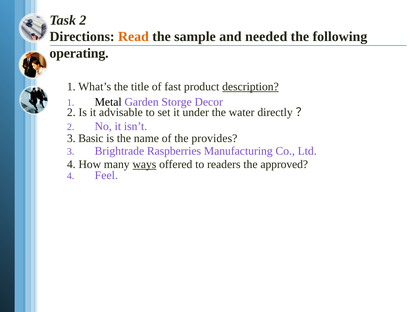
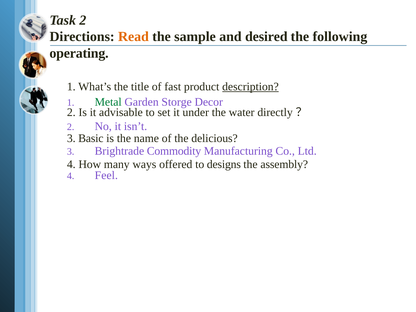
needed: needed -> desired (266, 37)
Metal colour: black -> green (108, 102)
provides: provides -> delicious (214, 138)
Raspberries: Raspberries -> Commodity (174, 151)
ways underline: present -> none (144, 164)
readers: readers -> designs (224, 164)
approved: approved -> assembly (284, 164)
